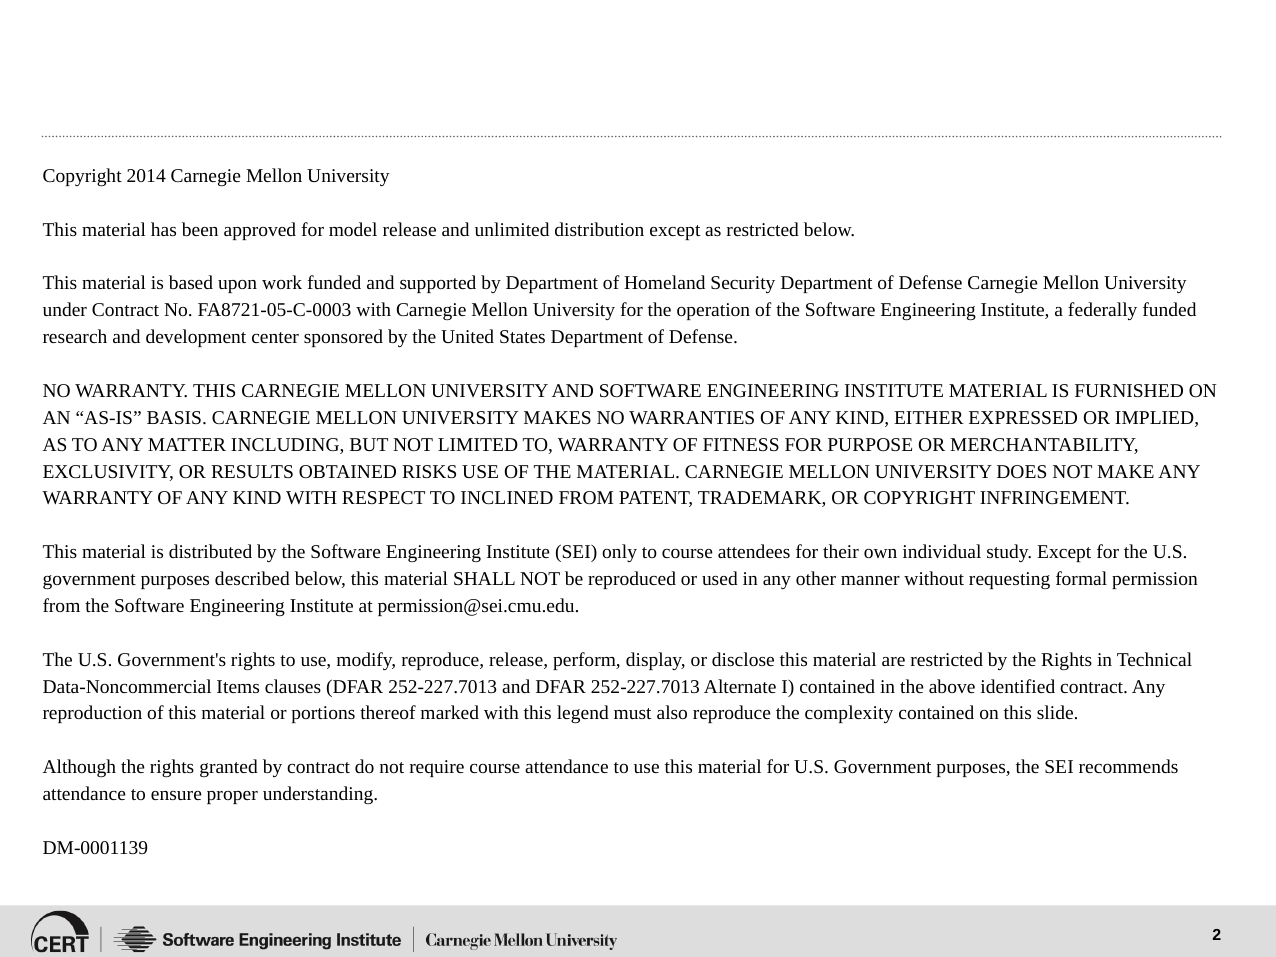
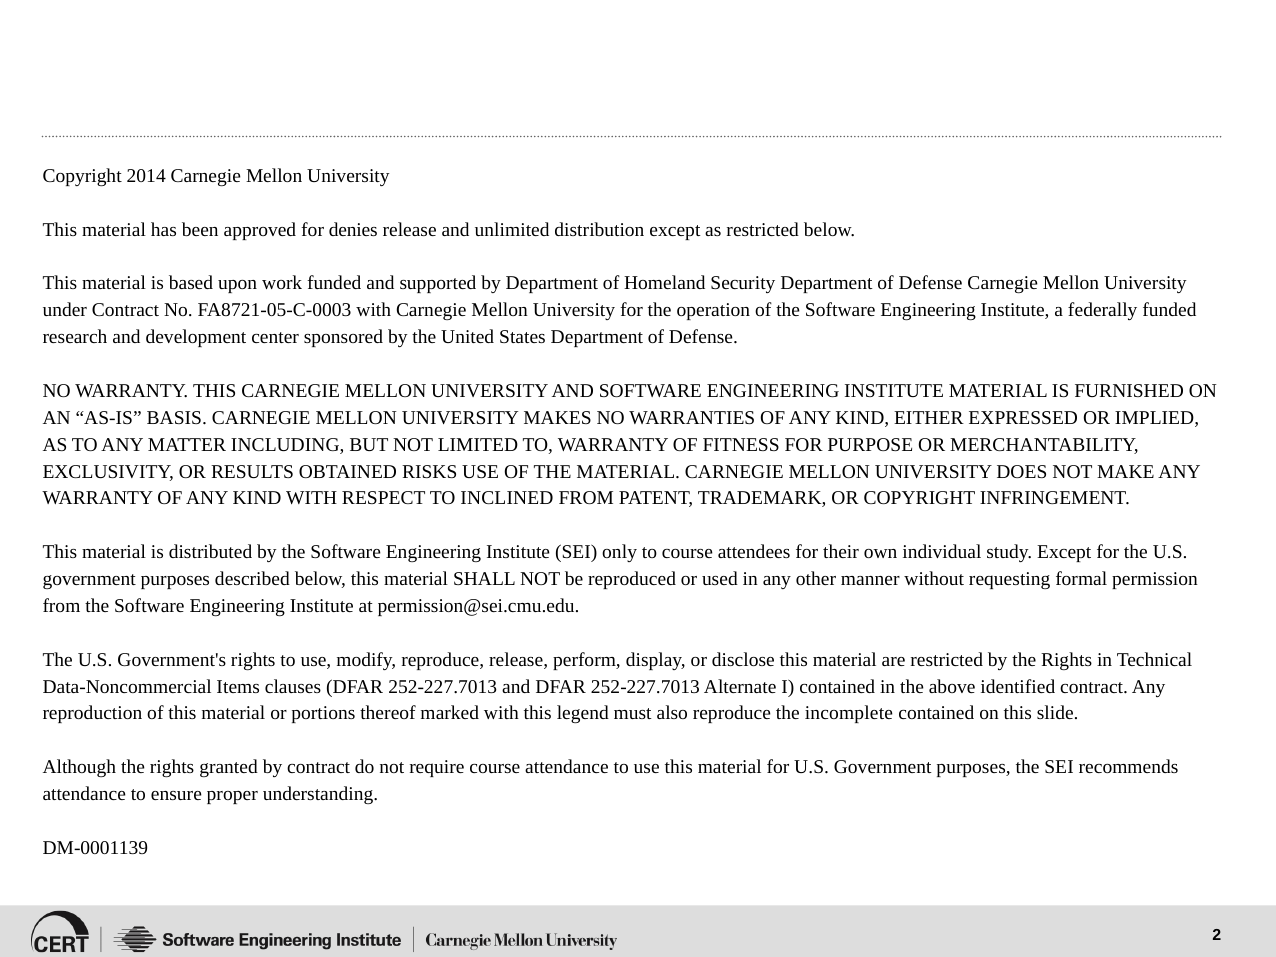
model: model -> denies (353, 230)
complexity: complexity -> incomplete (849, 714)
